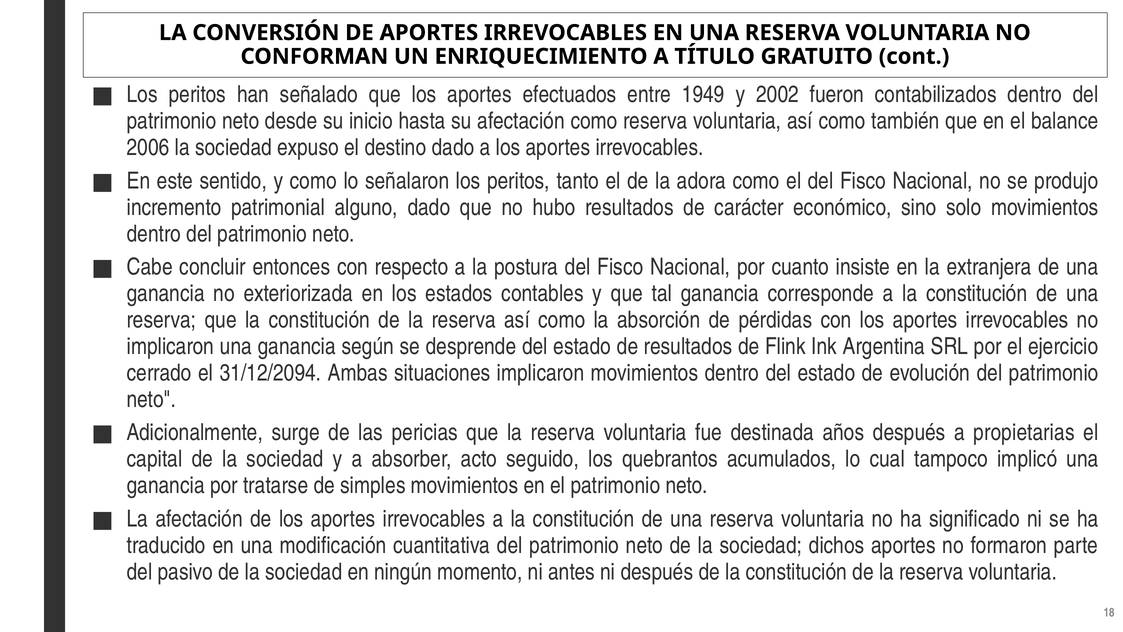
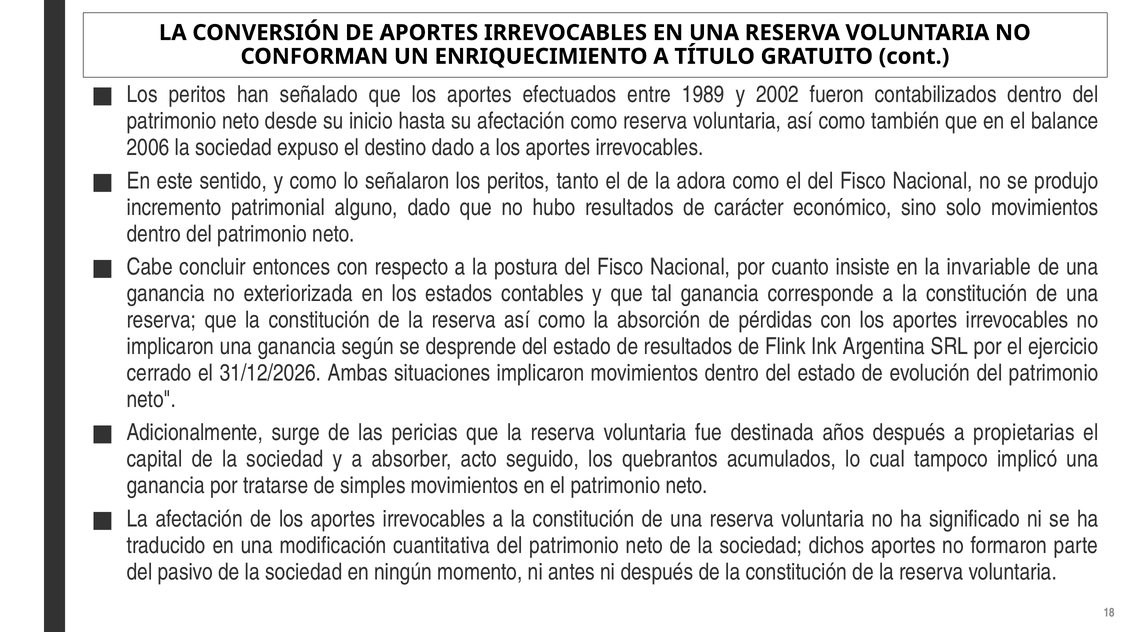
1949: 1949 -> 1989 (703, 95)
extranjera: extranjera -> invariable (989, 267)
31/12/2094: 31/12/2094 -> 31/12/2026 (271, 373)
